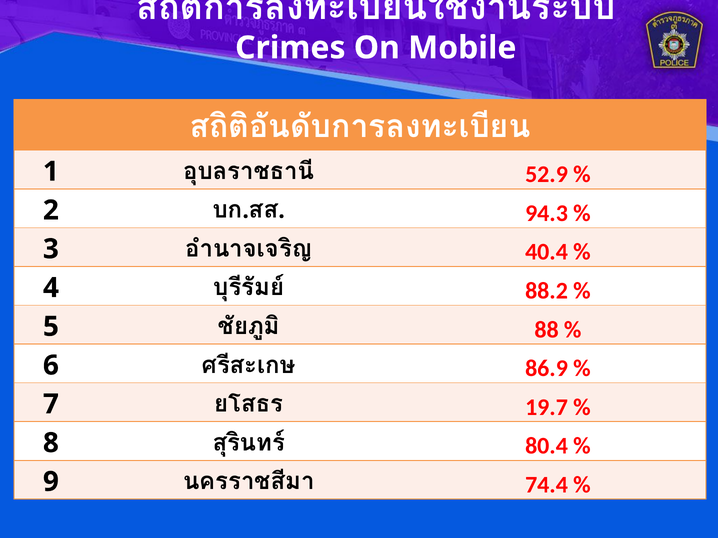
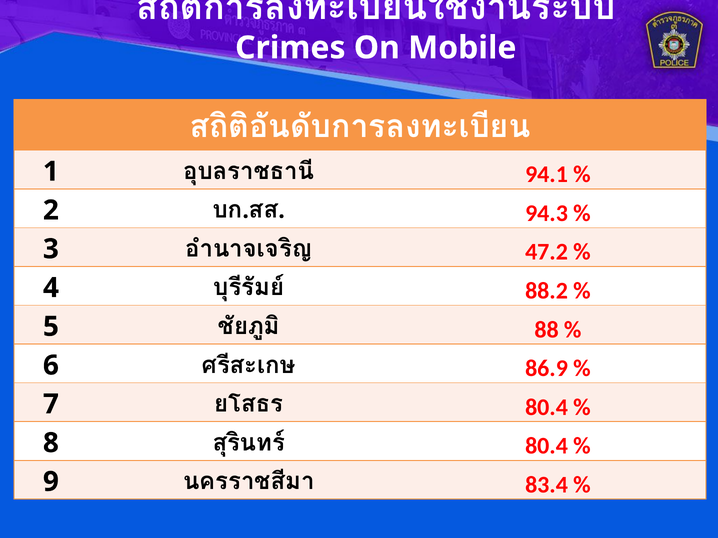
52.9: 52.9 -> 94.1 (546, 175)
40.4: 40.4 -> 47.2 (546, 252)
19.7: 19.7 -> 80.4 (546, 408)
74.4: 74.4 -> 83.4 (546, 485)
